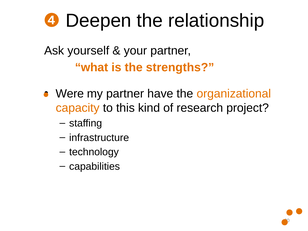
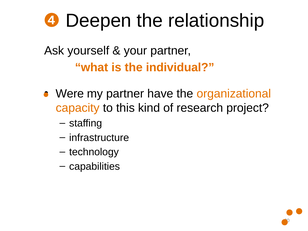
strengths: strengths -> individual (180, 67)
